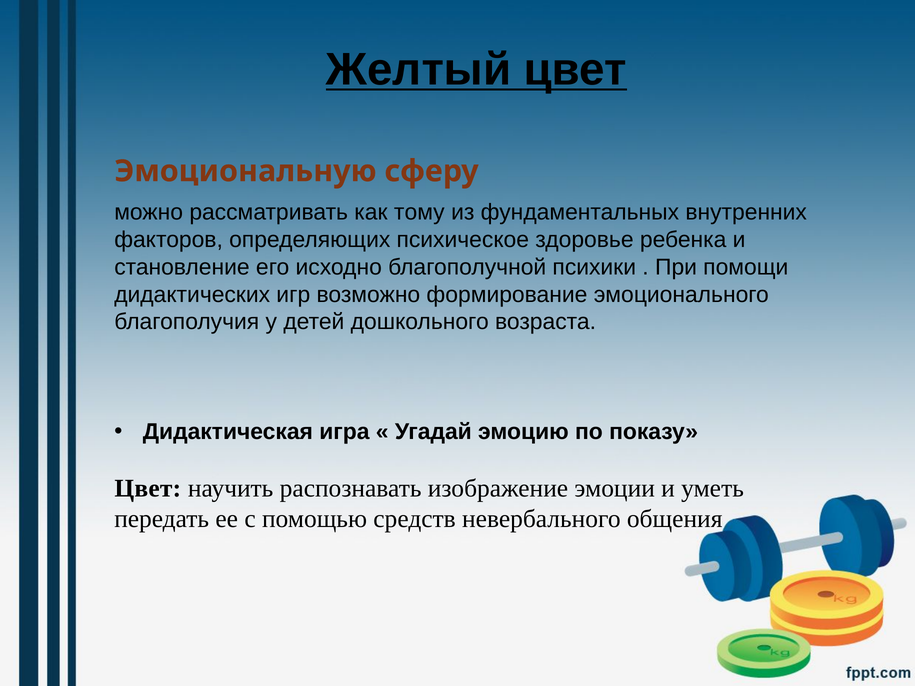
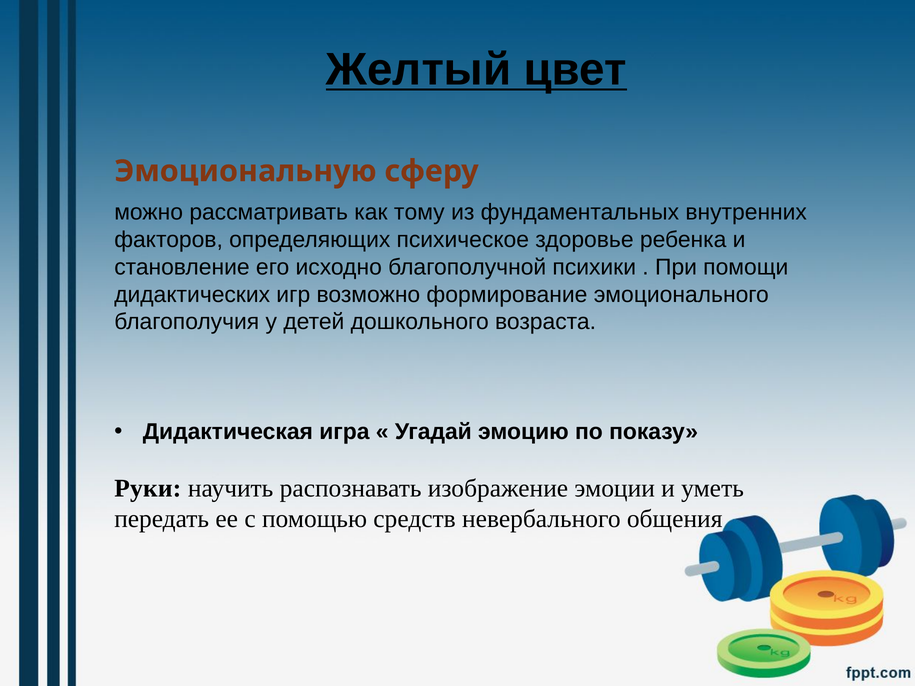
Цвет: Цвет -> Руки (148, 488)
